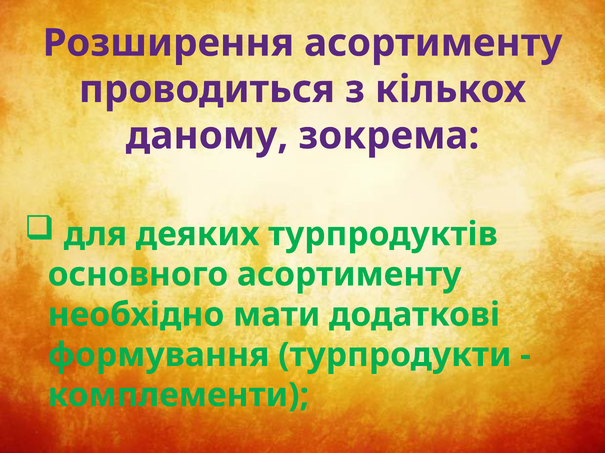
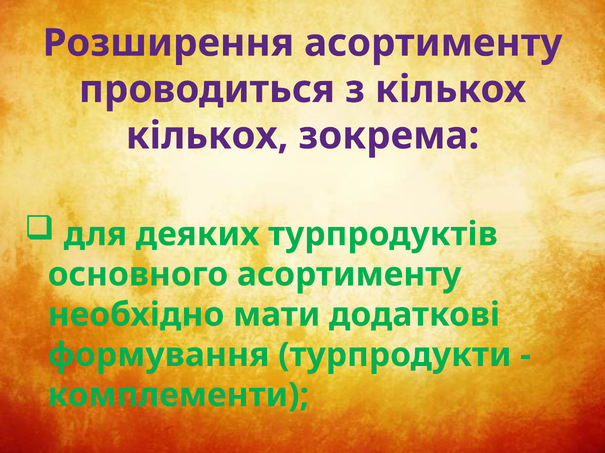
даному: даному -> кількох (207, 136)
